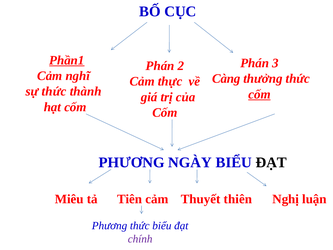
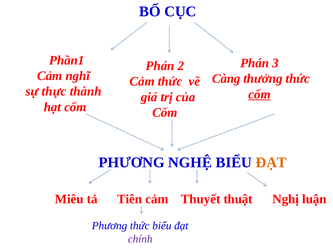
Phần1 underline: present -> none (67, 60)
Cảm thực: thực -> thức (170, 81)
sự thức: thức -> thực (54, 91)
NGÀY: NGÀY -> NGHỆ (190, 162)
ĐẠT colour: black -> orange (271, 162)
thiên: thiên -> thuật (238, 199)
